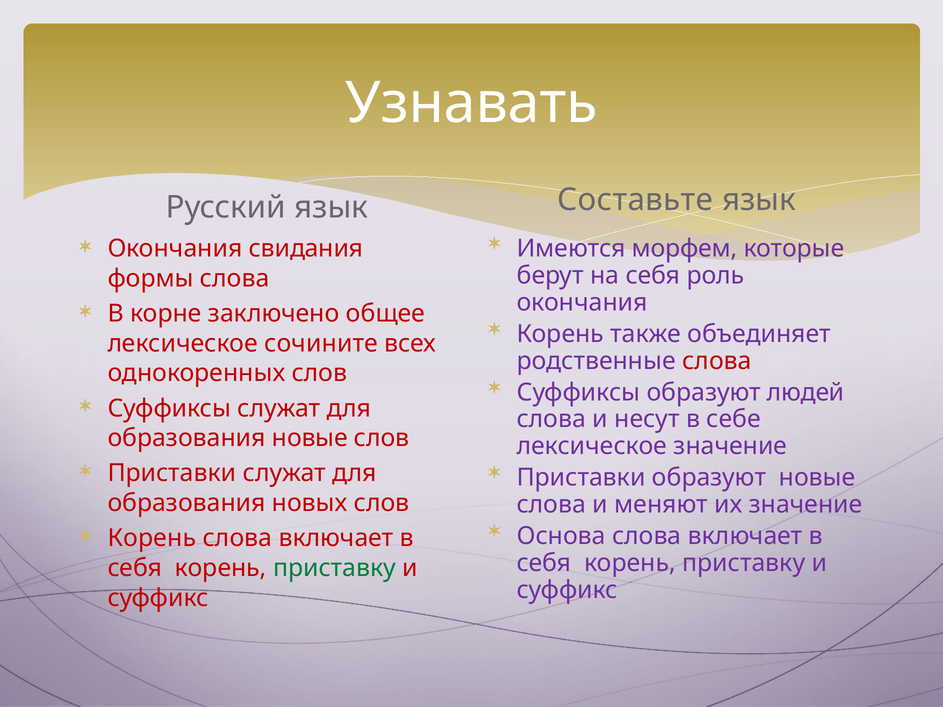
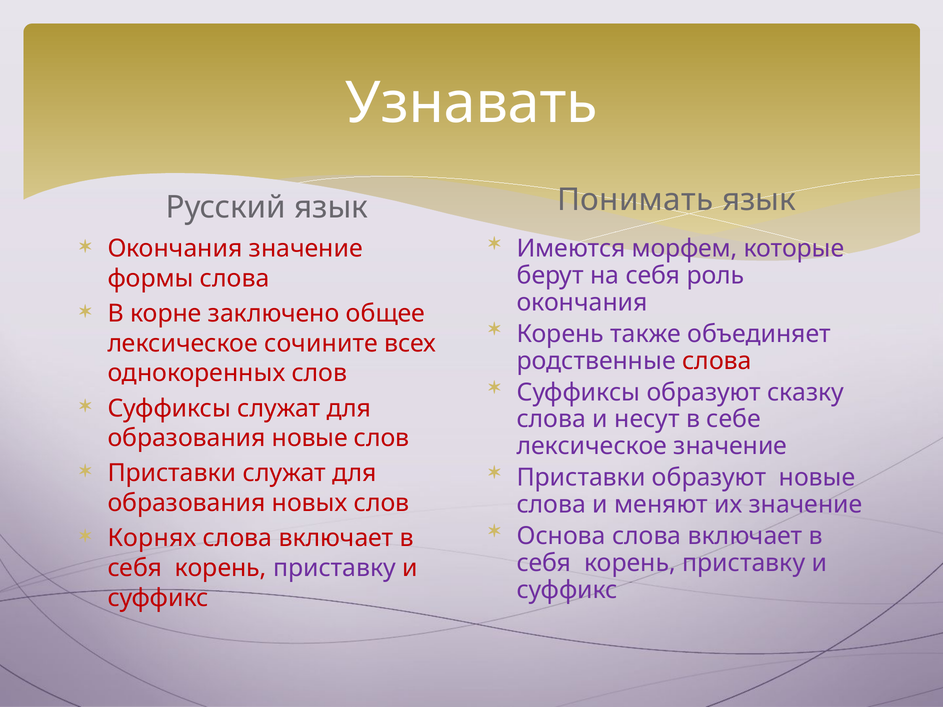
Составьте: Составьте -> Понимать (635, 200)
Окончания свидания: свидания -> значение (306, 249)
людей: людей -> сказку (805, 393)
Корень: Корень -> Корнях (152, 538)
приставку colour: green -> purple (335, 568)
